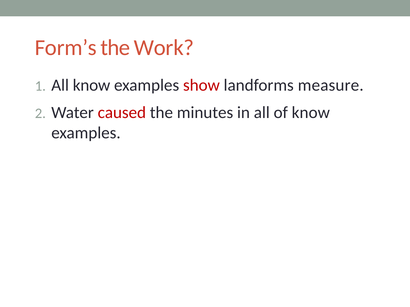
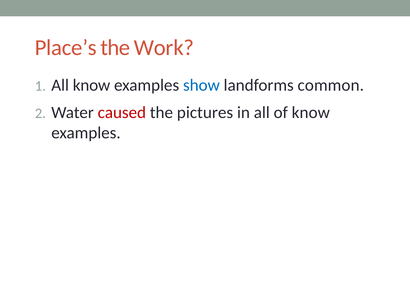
Form’s: Form’s -> Place’s (66, 48)
show colour: red -> blue (201, 85)
measure: measure -> common (331, 85)
minutes: minutes -> pictures (205, 113)
